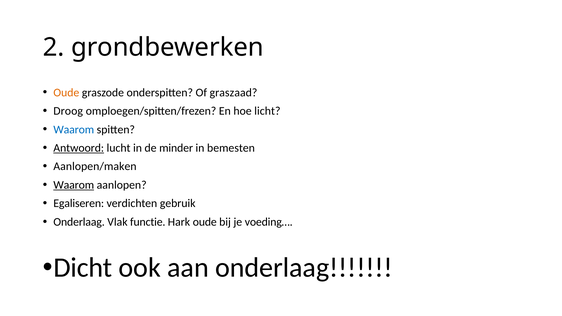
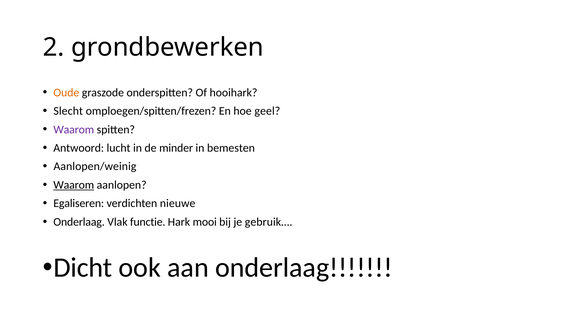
graszaad: graszaad -> hooihark (234, 93)
Droog: Droog -> Slecht (68, 111)
licht: licht -> geel (267, 111)
Waarom colour: blue -> purple (74, 130)
Antwoord underline: present -> none (79, 148)
Aanlopen/maken: Aanlopen/maken -> Aanlopen/weinig (95, 167)
gebruik: gebruik -> nieuwe (178, 204)
Hark oude: oude -> mooi (205, 222)
voeding…: voeding… -> gebruik… (269, 222)
